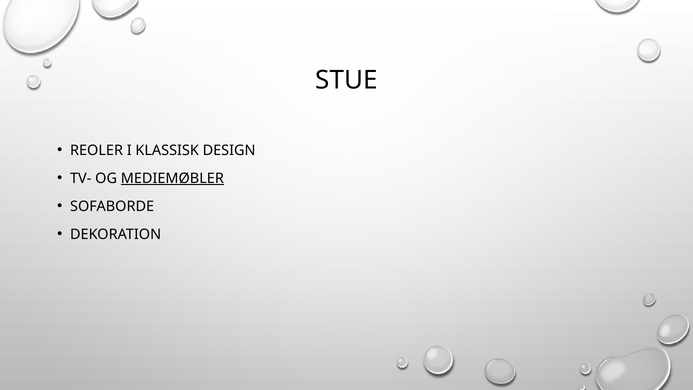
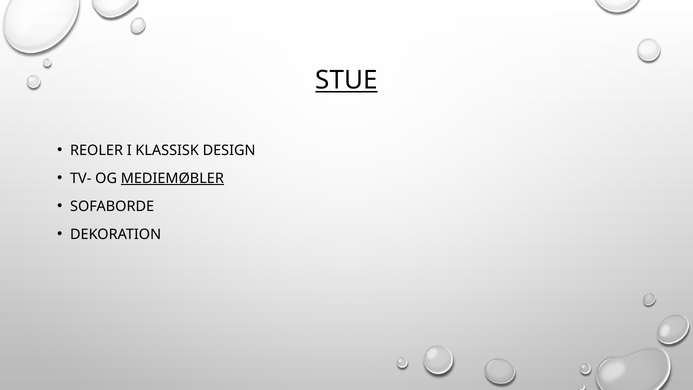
STUE underline: none -> present (346, 80)
